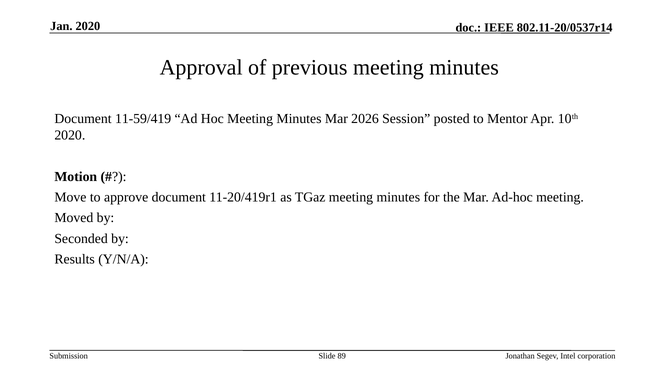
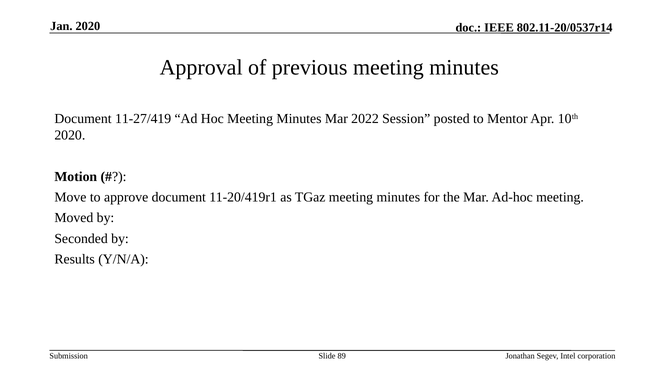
11-59/419: 11-59/419 -> 11-27/419 (143, 119)
2026: 2026 -> 2022 (365, 119)
